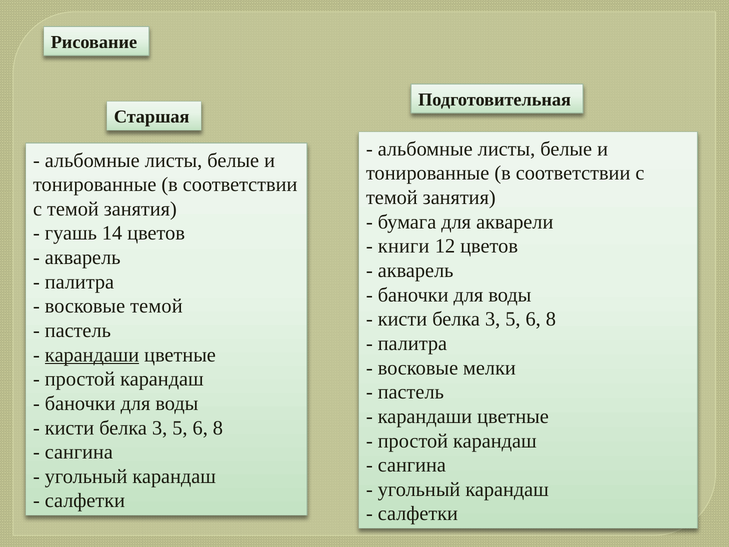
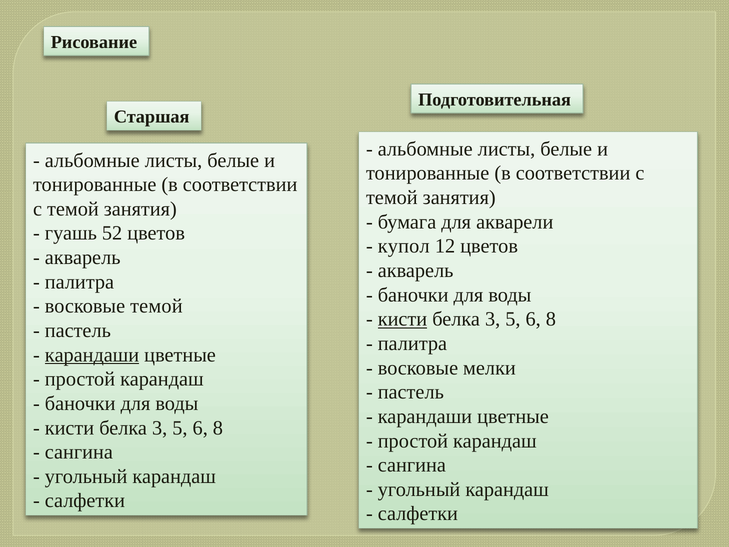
14: 14 -> 52 (112, 233)
книги: книги -> купол (404, 246)
кисти underline: none -> present (402, 319)
